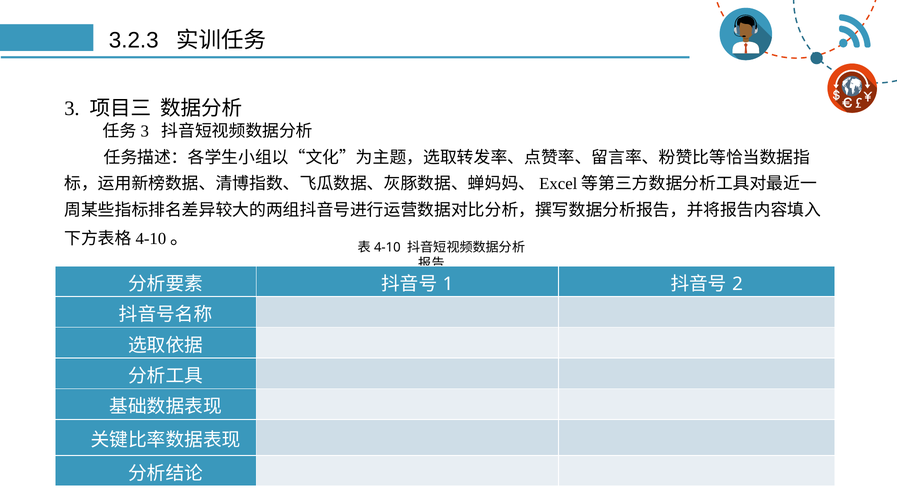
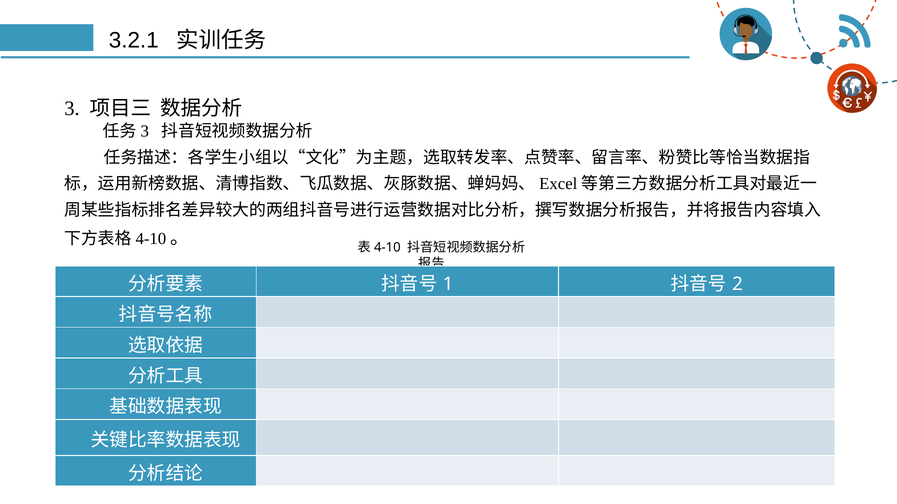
3.2.3: 3.2.3 -> 3.2.1 (134, 41)
